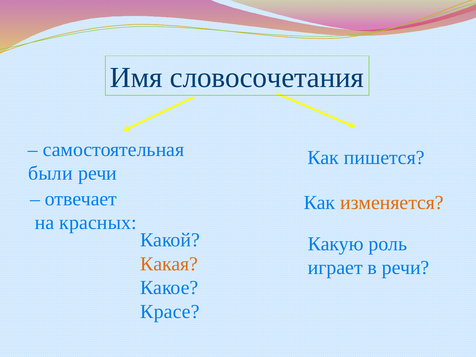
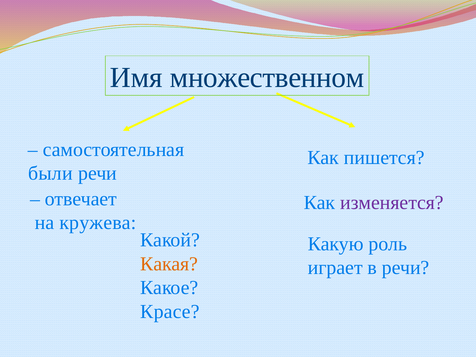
словосочетания: словосочетания -> множественном (267, 78)
изменяется colour: orange -> purple (392, 203)
красных: красных -> кружева (98, 223)
